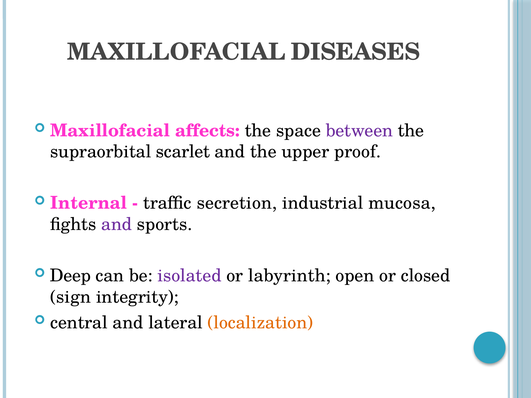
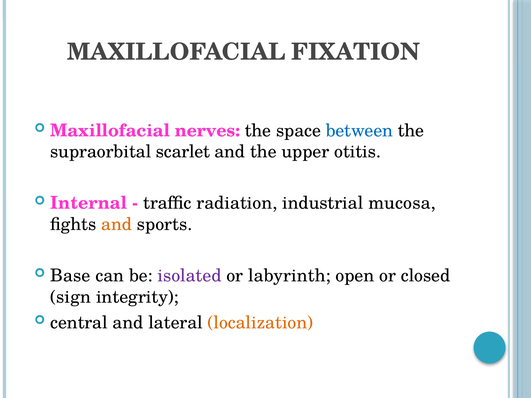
DISEASES: DISEASES -> FIXATION (355, 52)
affects: affects -> nerves (207, 131)
between colour: purple -> blue (359, 131)
proof: proof -> otitis (358, 152)
secretion: secretion -> radiation (237, 203)
and colour: purple -> orange (117, 224)
Deep: Deep -> Base (70, 276)
